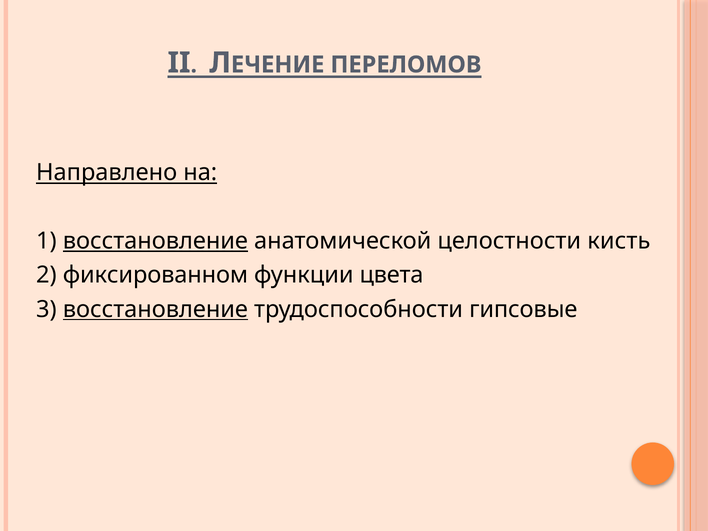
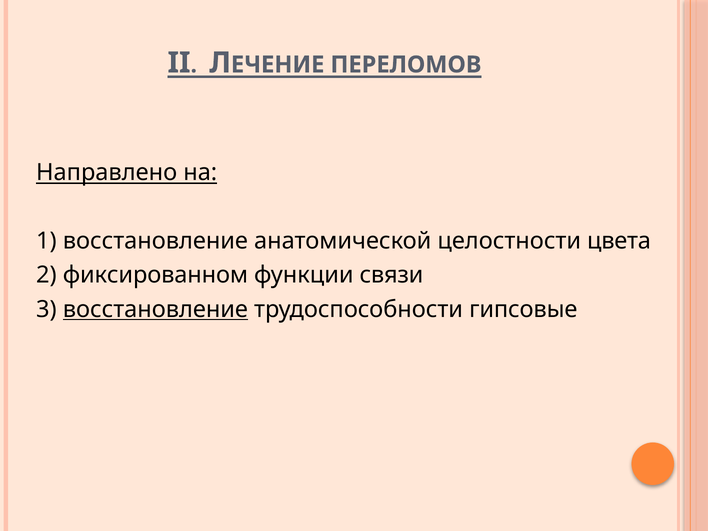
восстановление underline: present -> none (155, 241)
кисть: кисть -> цвета (619, 241)
цвета: цвета -> связи (391, 275)
